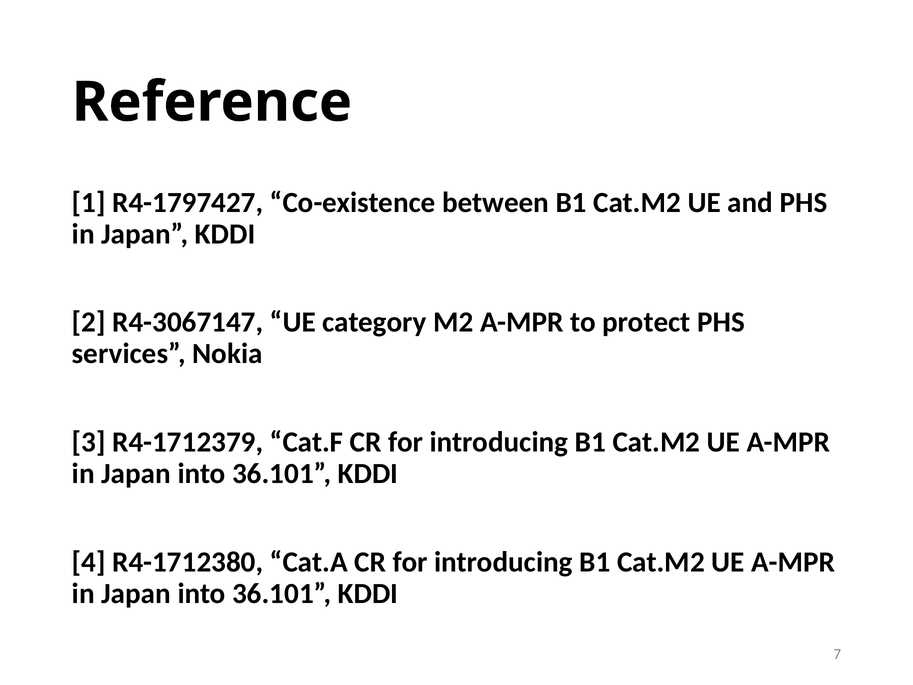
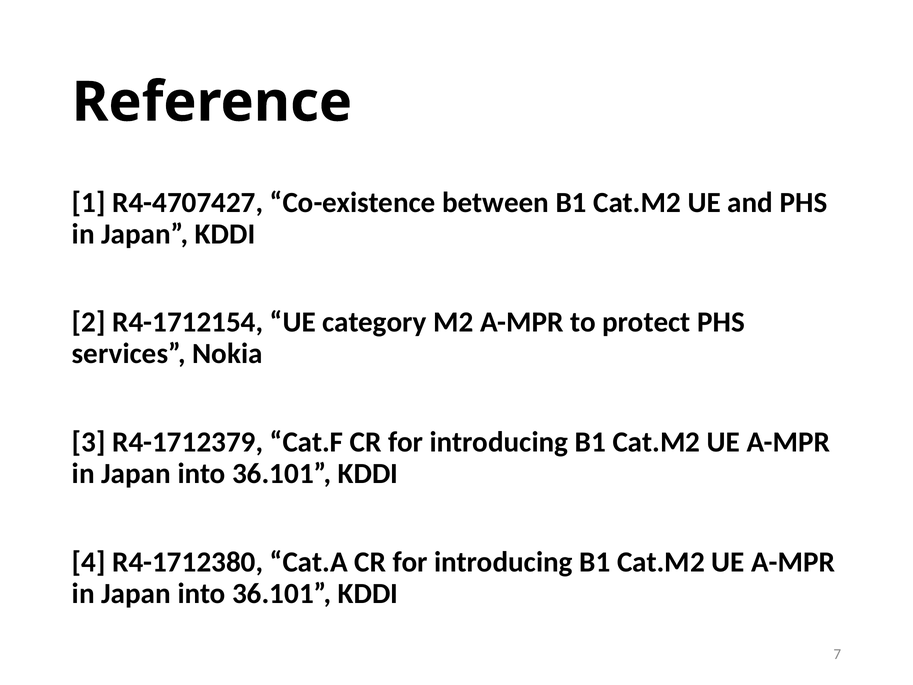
R4-1797427: R4-1797427 -> R4-4707427 (188, 202)
R4-3067147: R4-3067147 -> R4-1712154 (188, 322)
